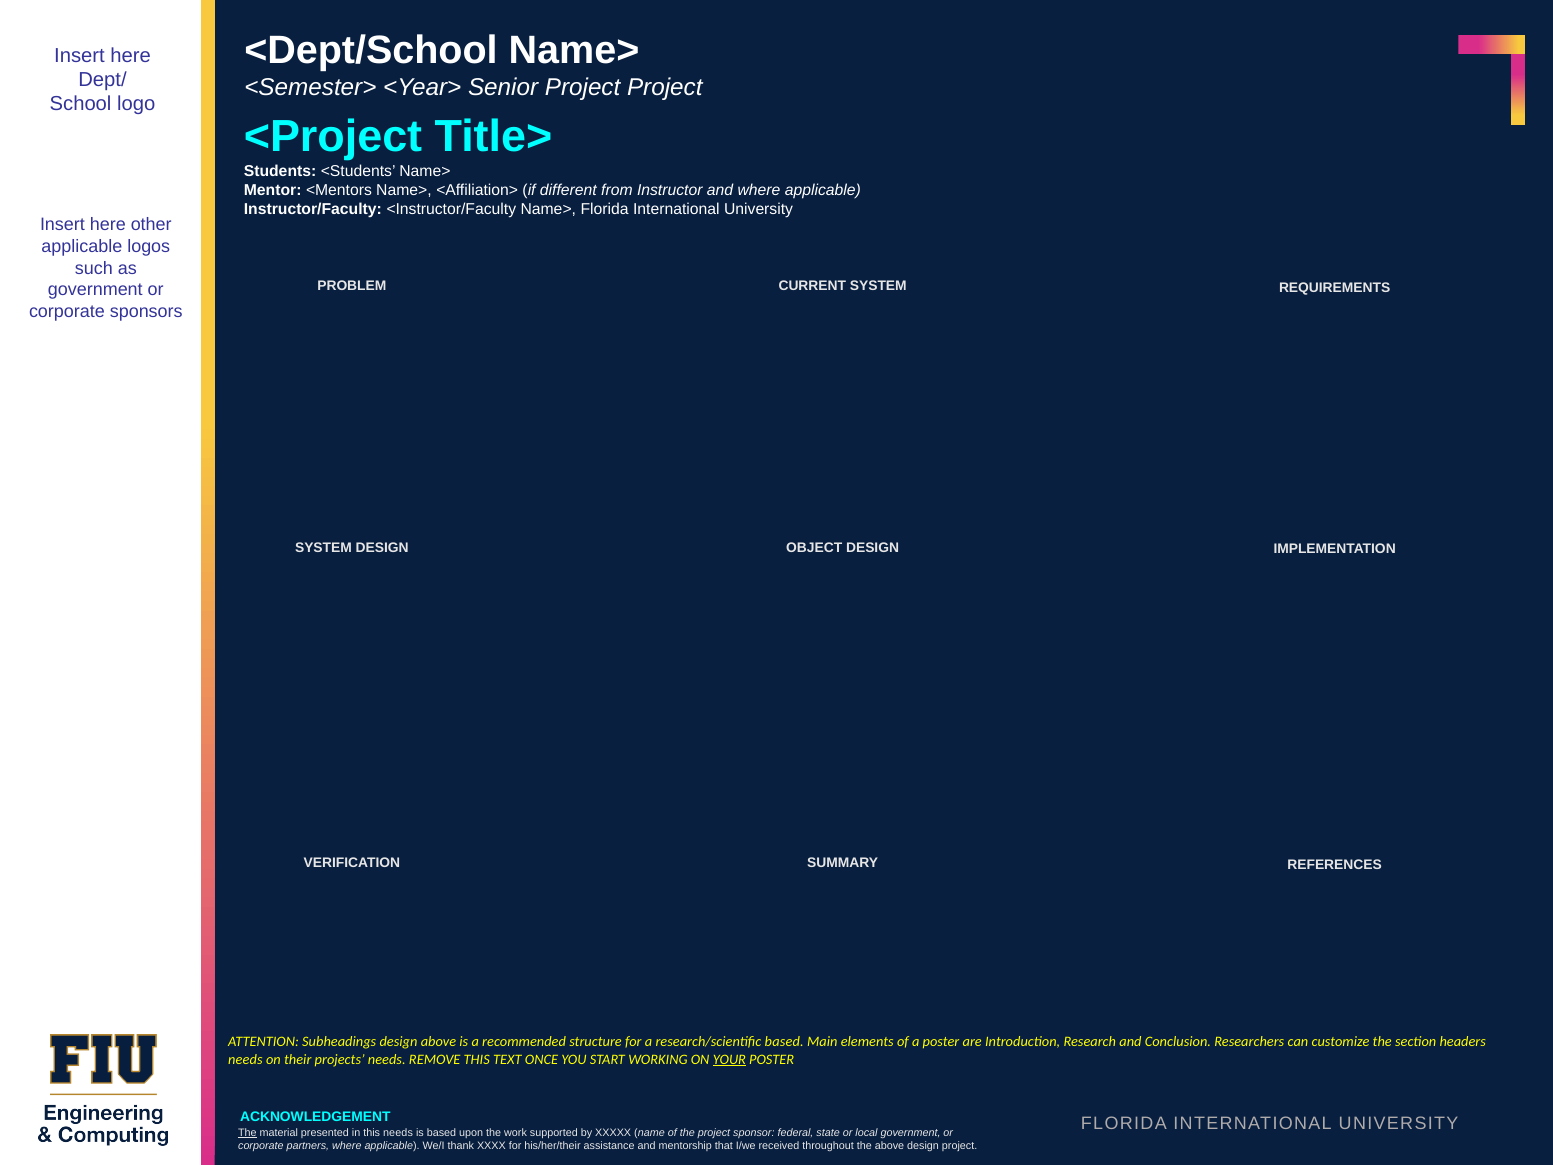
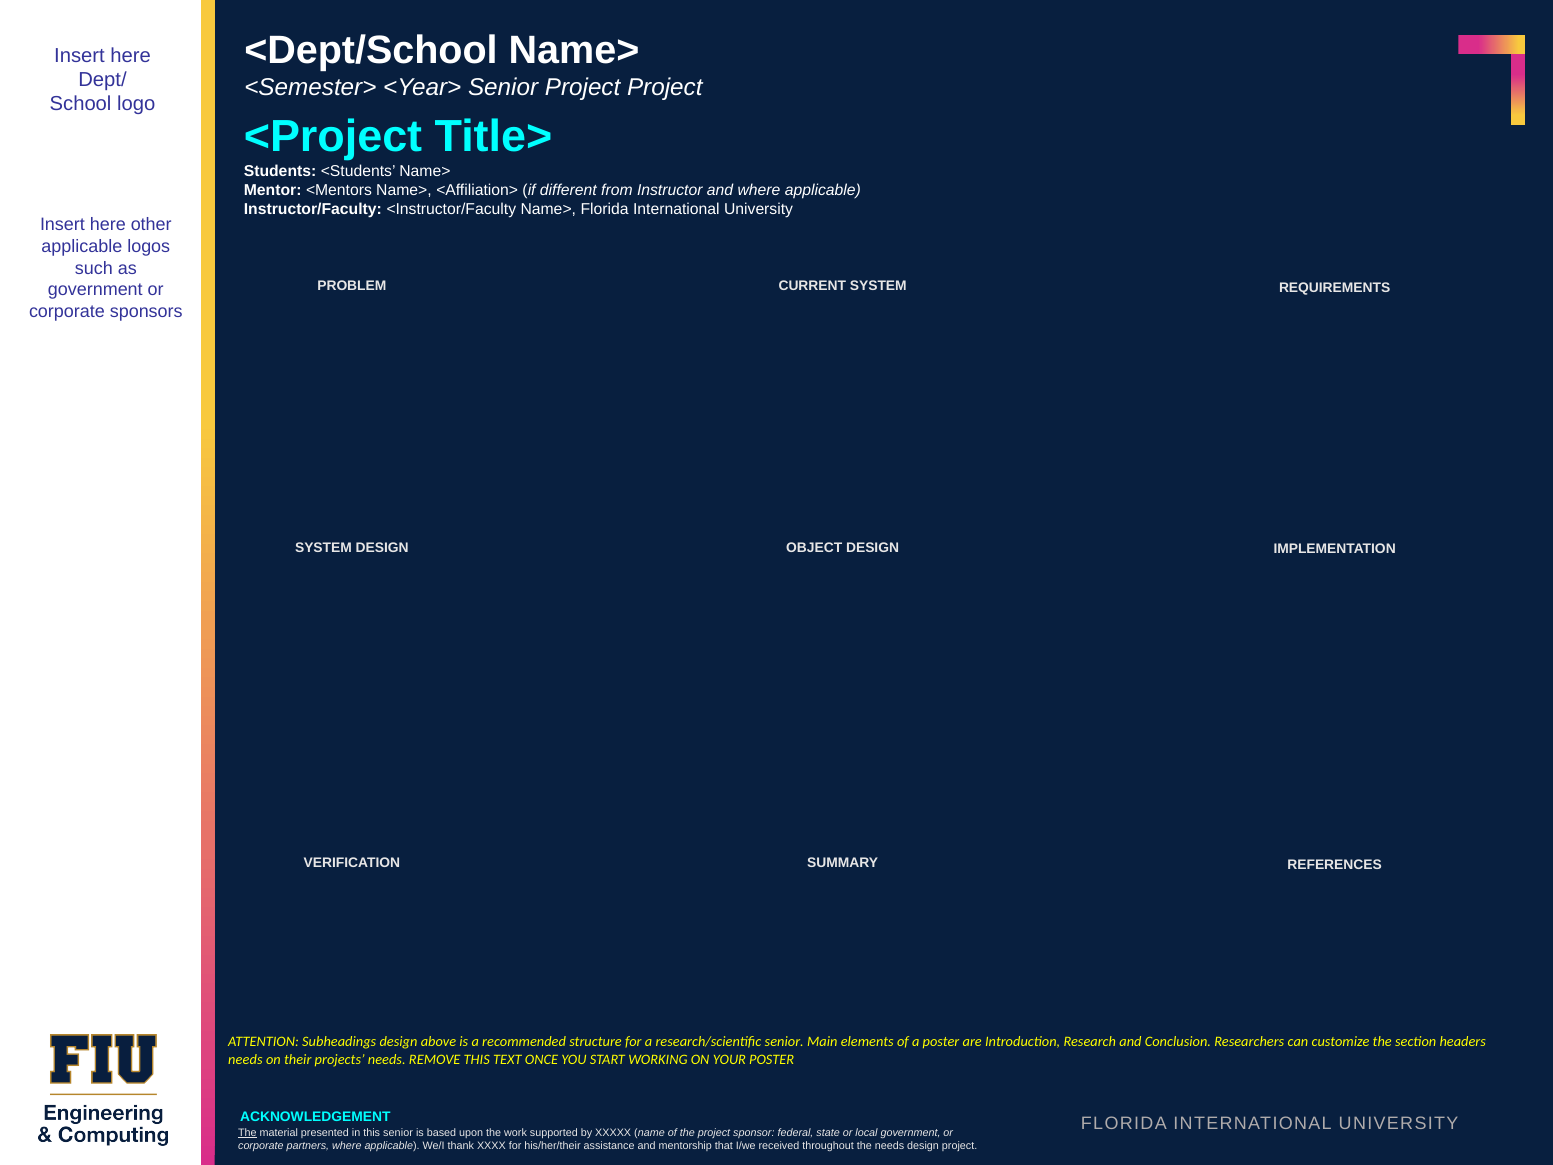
research/scientific based: based -> senior (784, 1042)
YOUR underline: present -> none (729, 1059)
this needs: needs -> senior (398, 1133)
the above: above -> needs (890, 1146)
